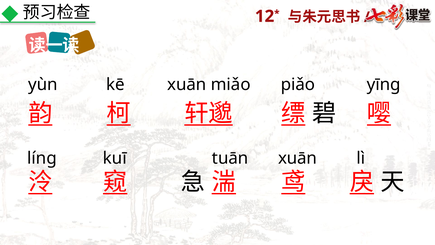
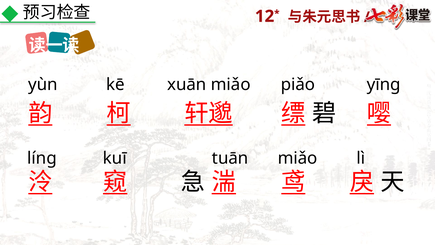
xuān: xuān -> miǎo (298, 158)
